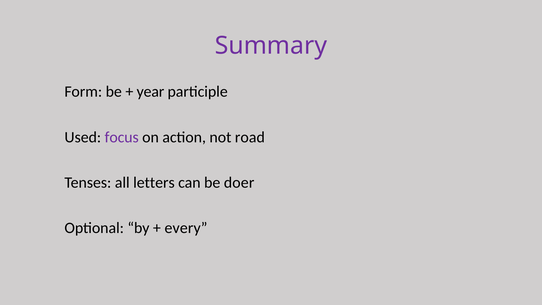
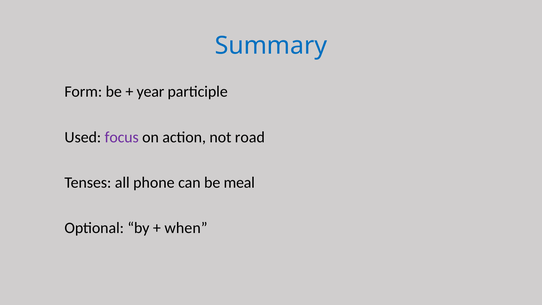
Summary colour: purple -> blue (271, 46)
letters: letters -> phone (154, 183)
doer: doer -> meal (239, 183)
every: every -> when (186, 228)
